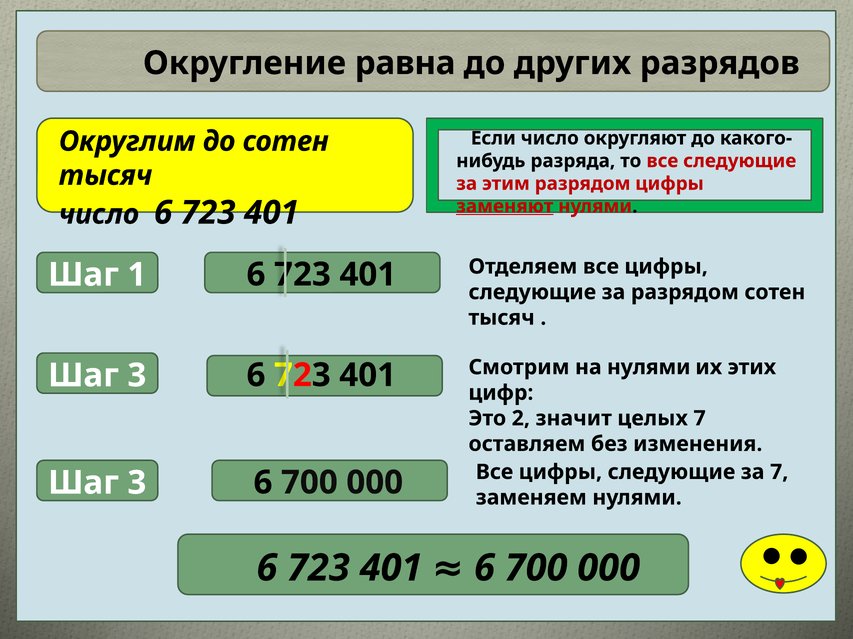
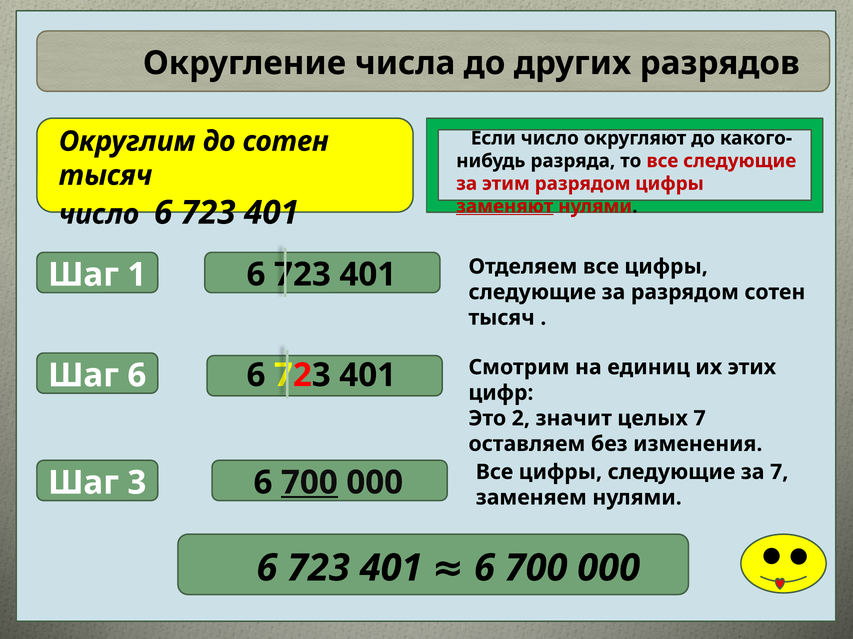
равна: равна -> числа (405, 63)
на нулями: нулями -> единиц (649, 368)
3: 3 -> 6 (137, 376)
700 underline: none -> present (309, 483)
